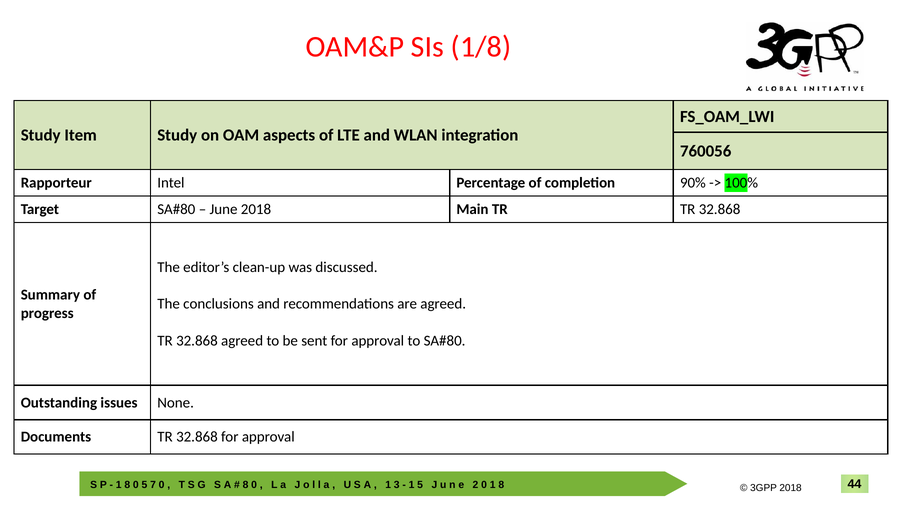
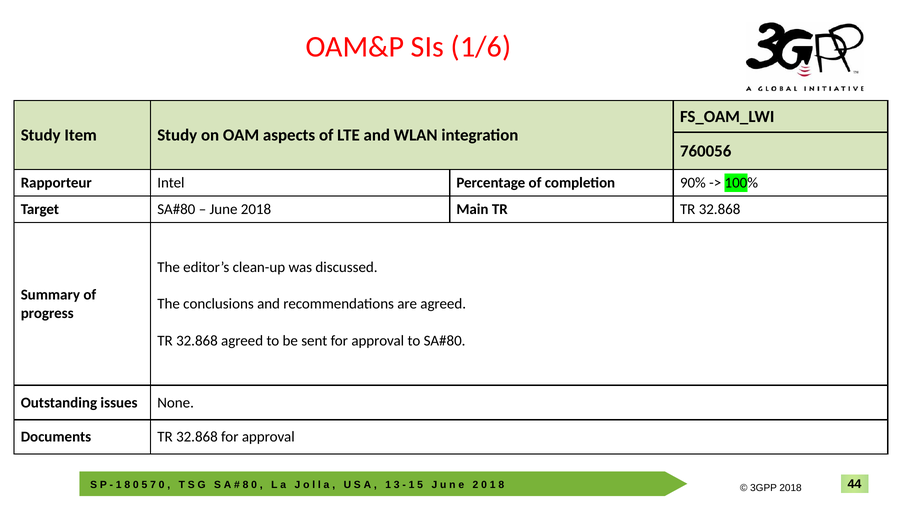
1/8: 1/8 -> 1/6 (481, 47)
